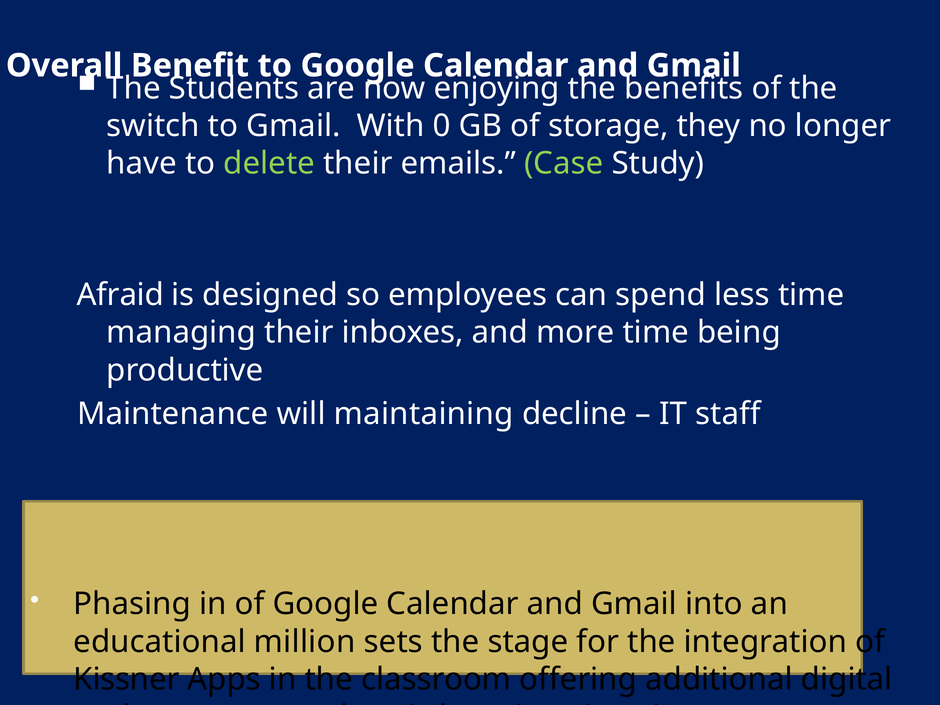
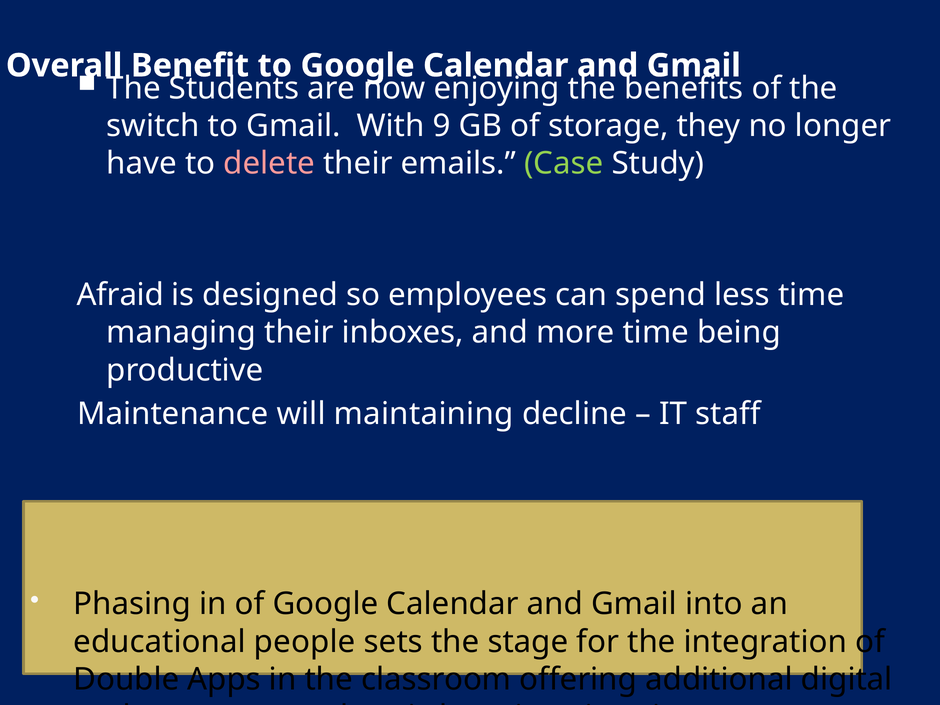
0: 0 -> 9 (442, 126)
delete colour: light green -> pink (269, 163)
million: million -> people (305, 642)
Kissner: Kissner -> Double (126, 679)
